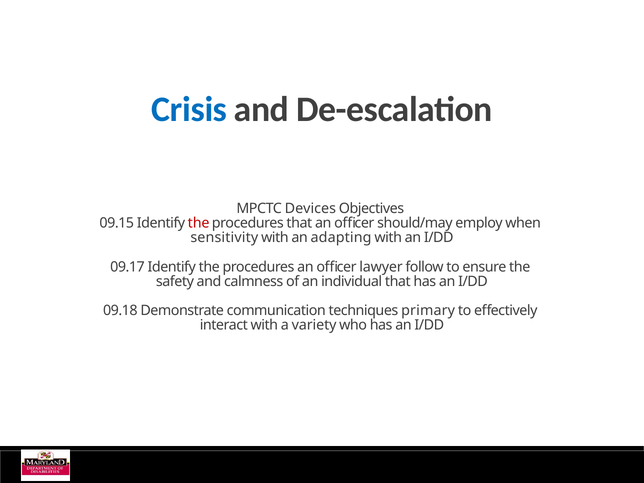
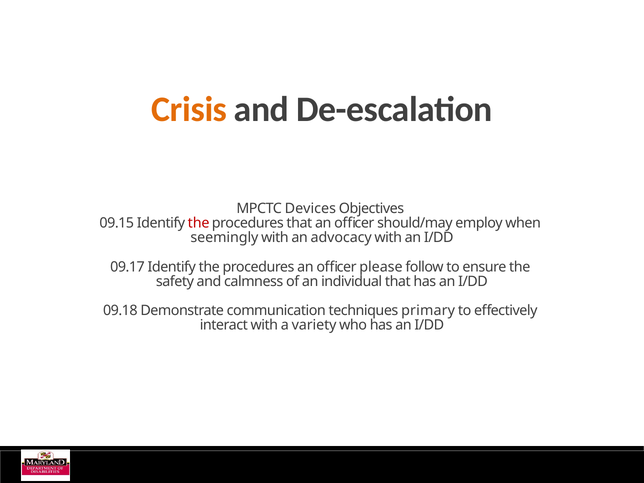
Crisis colour: blue -> orange (189, 110)
sensitivity: sensitivity -> seemingly (224, 238)
adapting: adapting -> advocacy (341, 238)
lawyer: lawyer -> please (381, 267)
